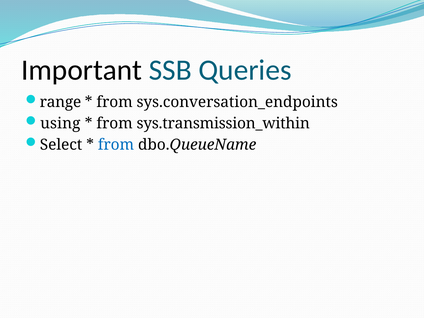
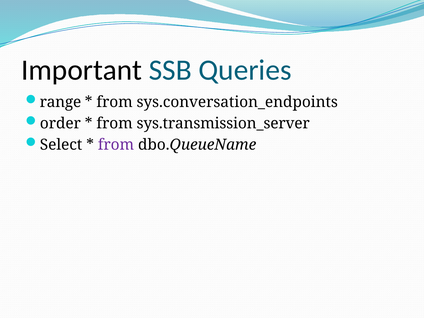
using: using -> order (60, 124)
sys.transmission_within: sys.transmission_within -> sys.transmission_server (223, 124)
from colour: blue -> purple (116, 145)
